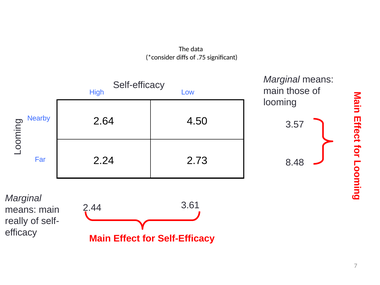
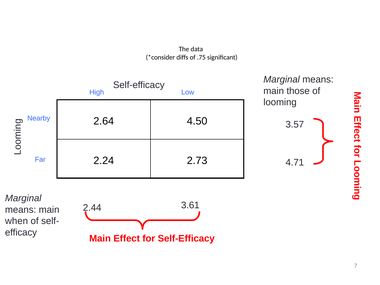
8.48: 8.48 -> 4.71 (295, 163)
really: really -> when (17, 221)
